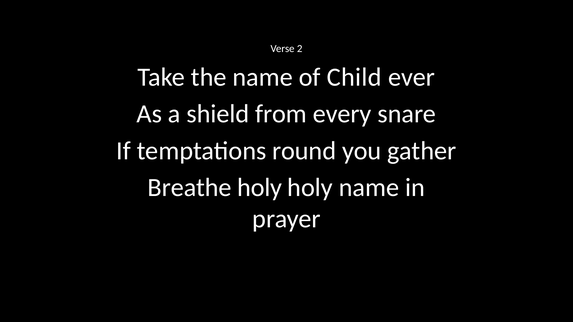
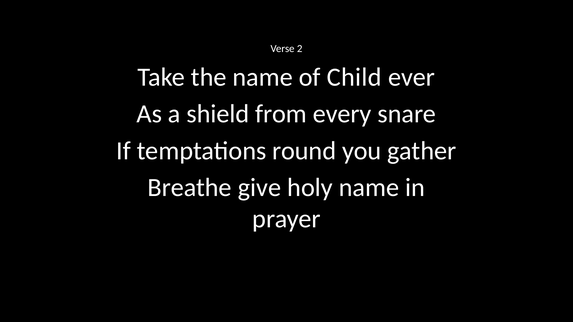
Breathe holy: holy -> give (259, 188)
